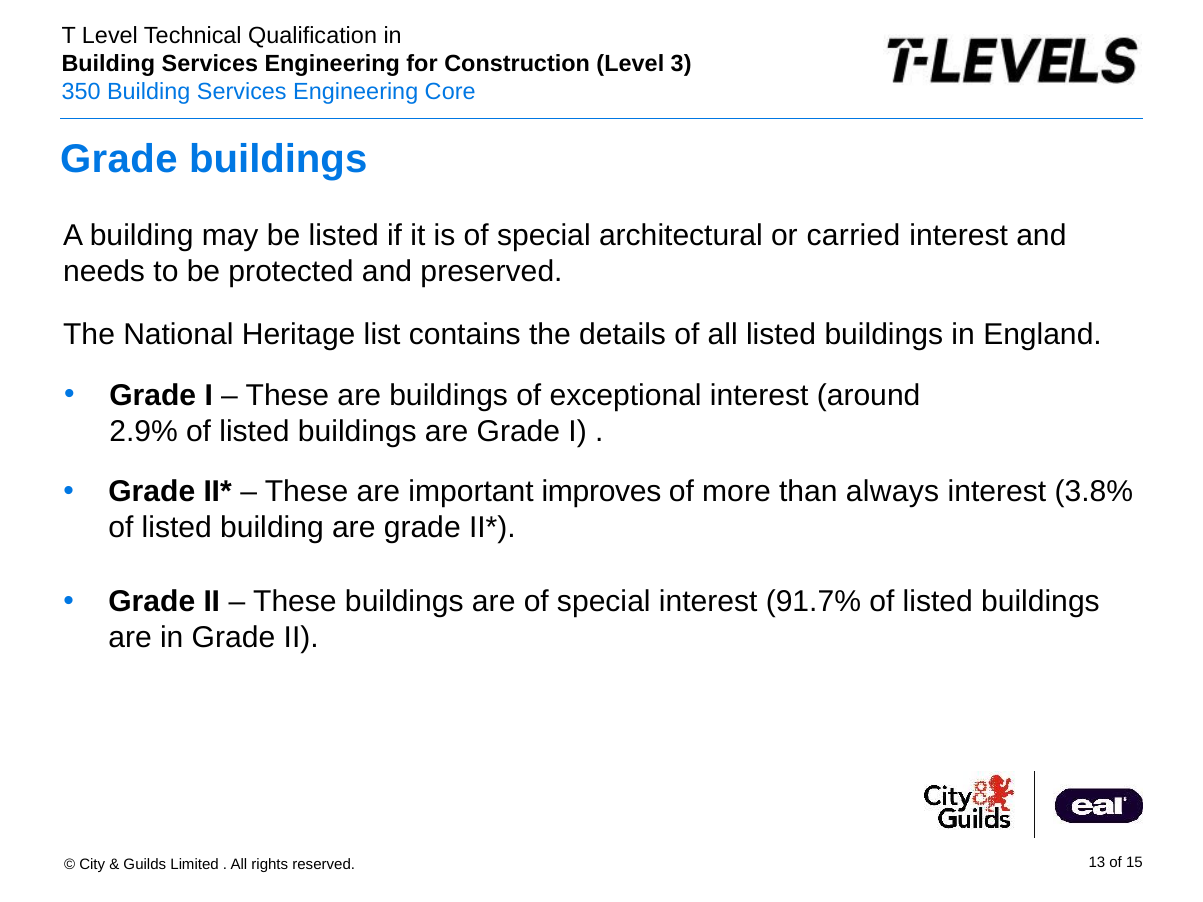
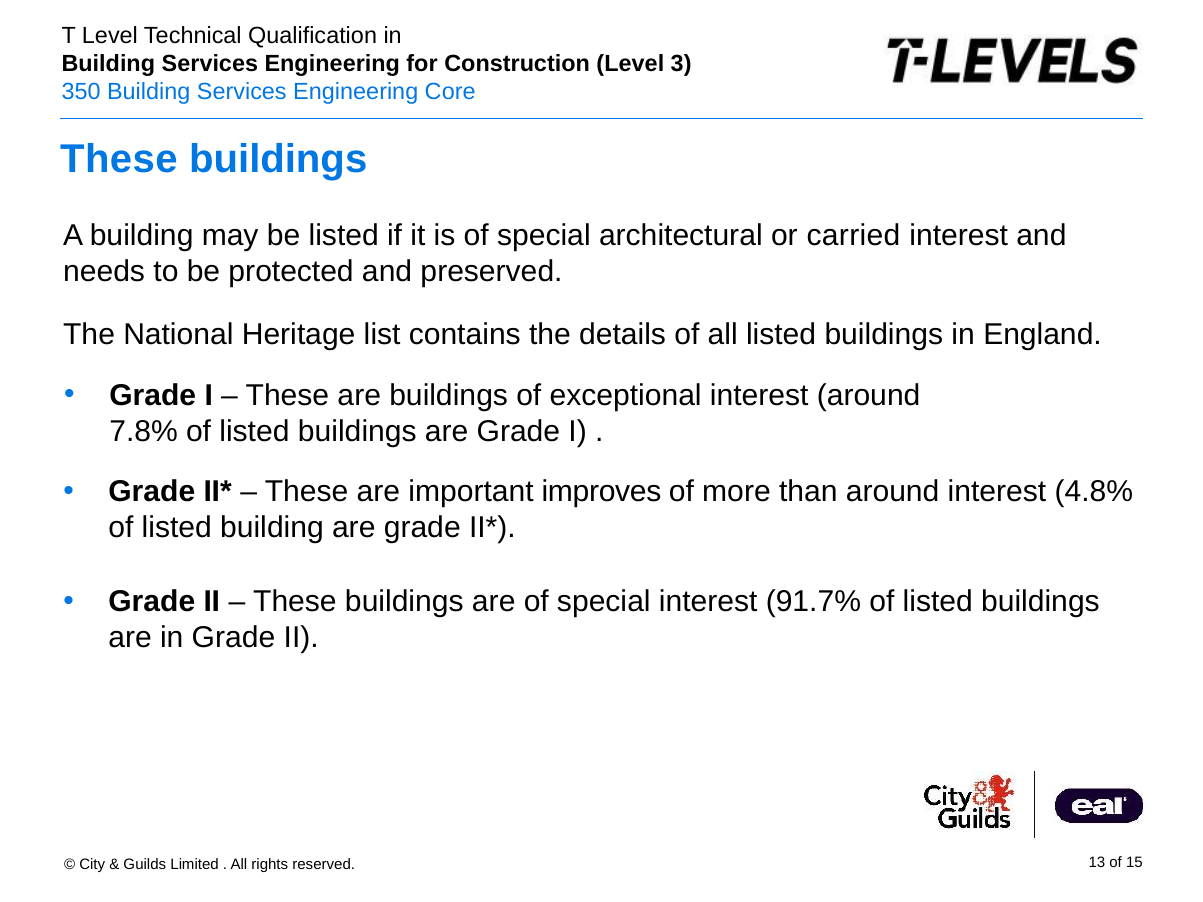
Grade: Grade -> These (119, 159)
2.9%: 2.9% -> 7.8% (144, 431)
than always: always -> around (893, 492)
3.8%: 3.8% -> 4.8% (1094, 492)
